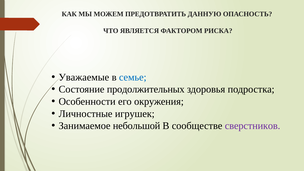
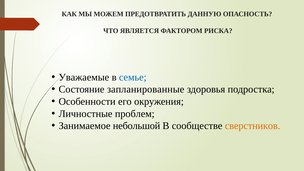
продолжительных: продолжительных -> запланированные (146, 89)
игрушек: игрушек -> проблем (135, 114)
сверстников colour: purple -> orange (253, 126)
